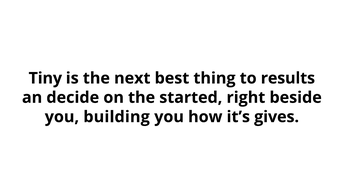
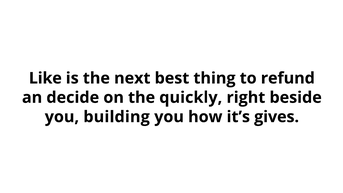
Tiny: Tiny -> Like (45, 78)
results: results -> refund (288, 78)
started: started -> quickly (191, 97)
